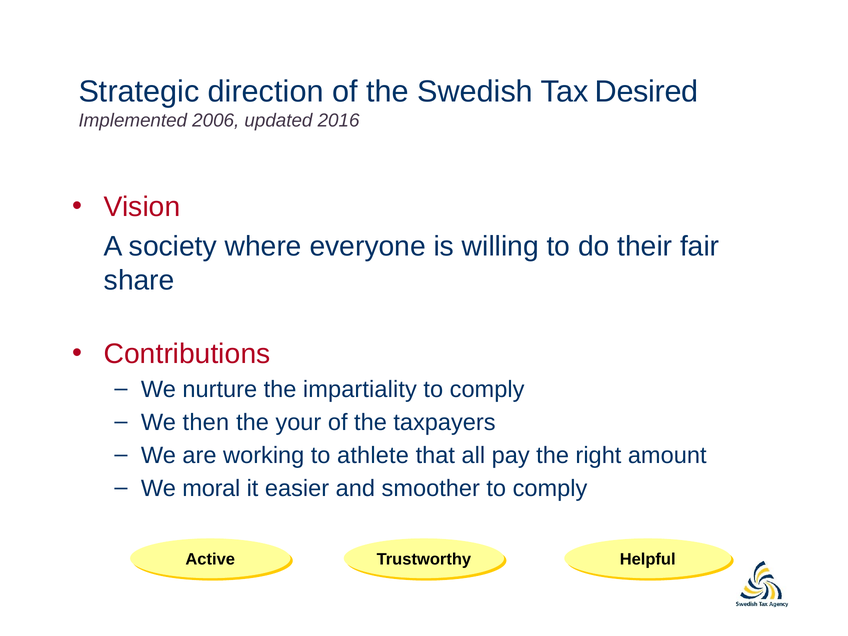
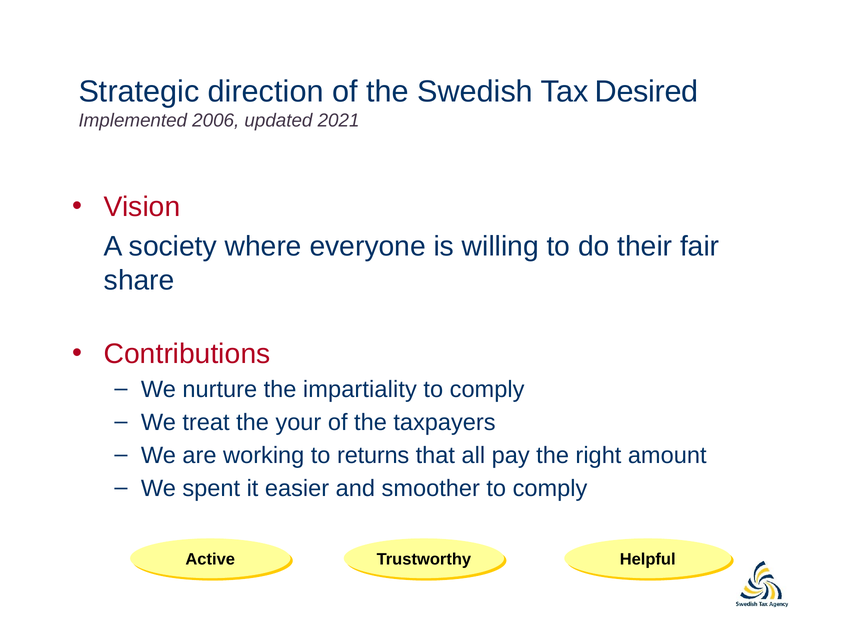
2016: 2016 -> 2021 (339, 120)
then: then -> treat (206, 422)
athlete: athlete -> returns (373, 455)
moral: moral -> spent (211, 488)
